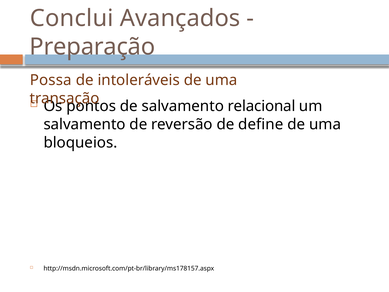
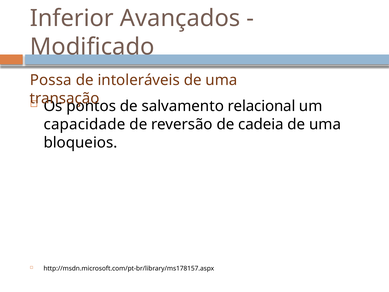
Conclui: Conclui -> Inferior (72, 18)
Preparação: Preparação -> Modificado (92, 47)
salvamento: salvamento -> capacidade (84, 124)
define: define -> cadeia (261, 124)
